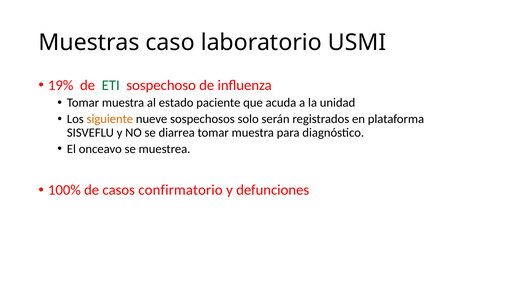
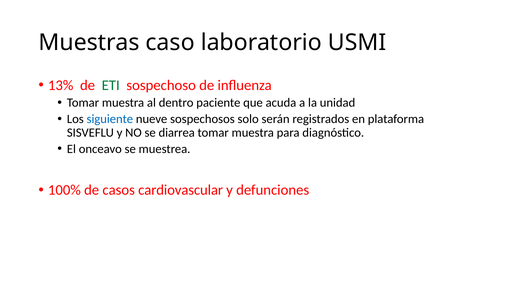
19%: 19% -> 13% (61, 85)
estado: estado -> dentro (176, 103)
siguiente colour: orange -> blue (110, 119)
confirmatorio: confirmatorio -> cardiovascular (181, 190)
